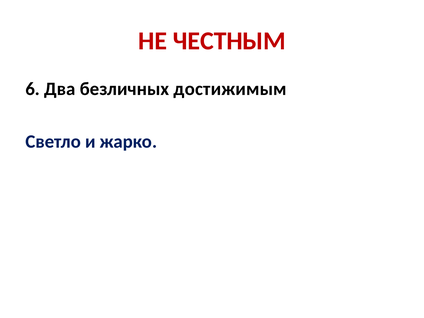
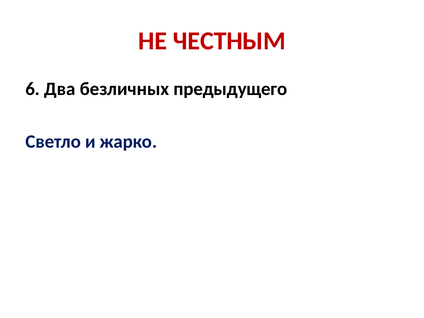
достижимым: достижимым -> предыдущего (230, 89)
